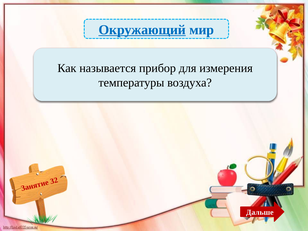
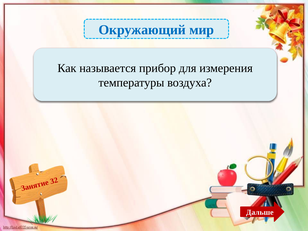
Окружающий underline: present -> none (142, 30)
